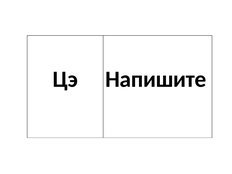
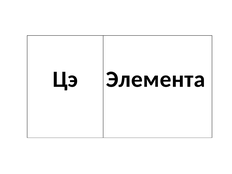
Напишите: Напишите -> Элемента (156, 79)
